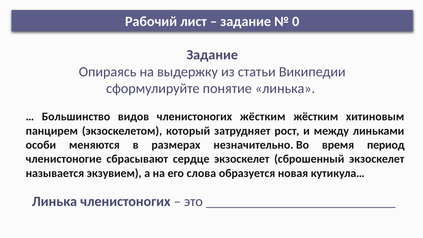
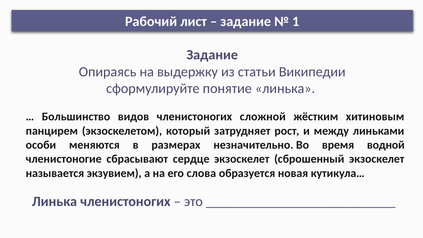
0: 0 -> 1 (296, 22)
членистоногих жёстким: жёстким -> сложной (263, 117)
период: период -> водной (386, 145)
